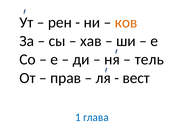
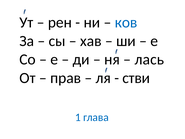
ков colour: orange -> blue (126, 22)
тель: тель -> лась (149, 59)
вест: вест -> стви (136, 78)
